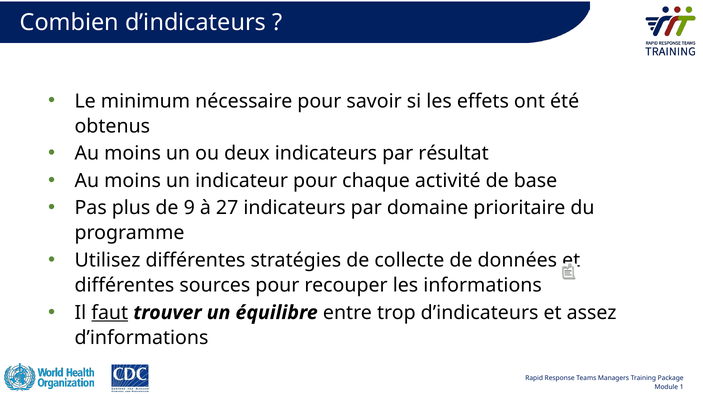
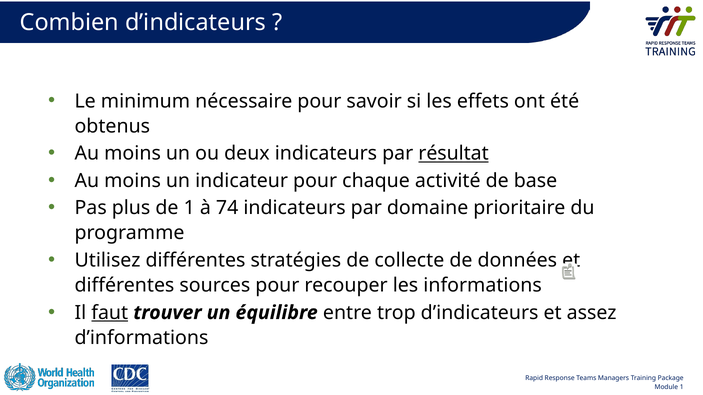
résultat underline: none -> present (454, 154)
de 9: 9 -> 1 (189, 208)
27: 27 -> 74 (227, 208)
